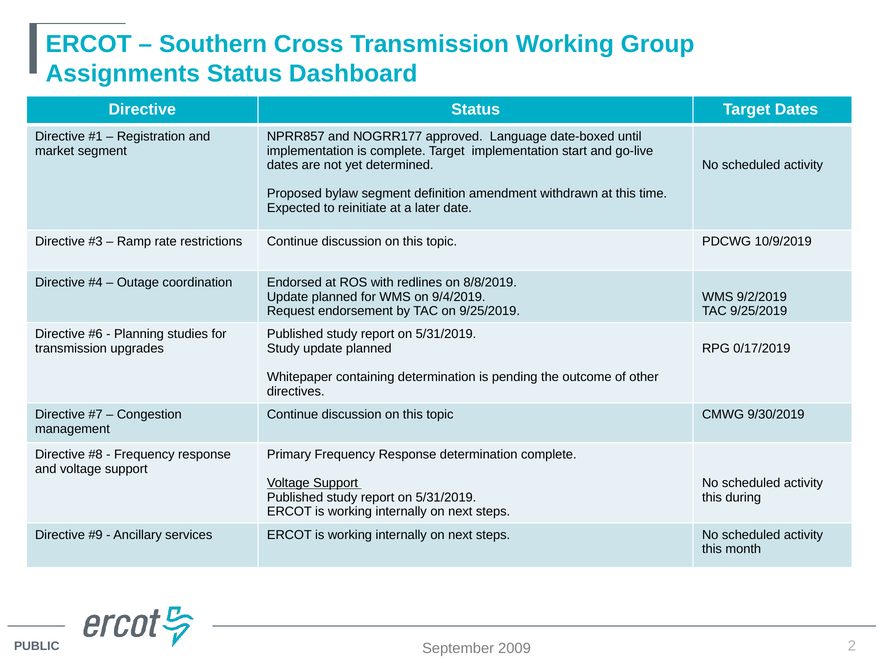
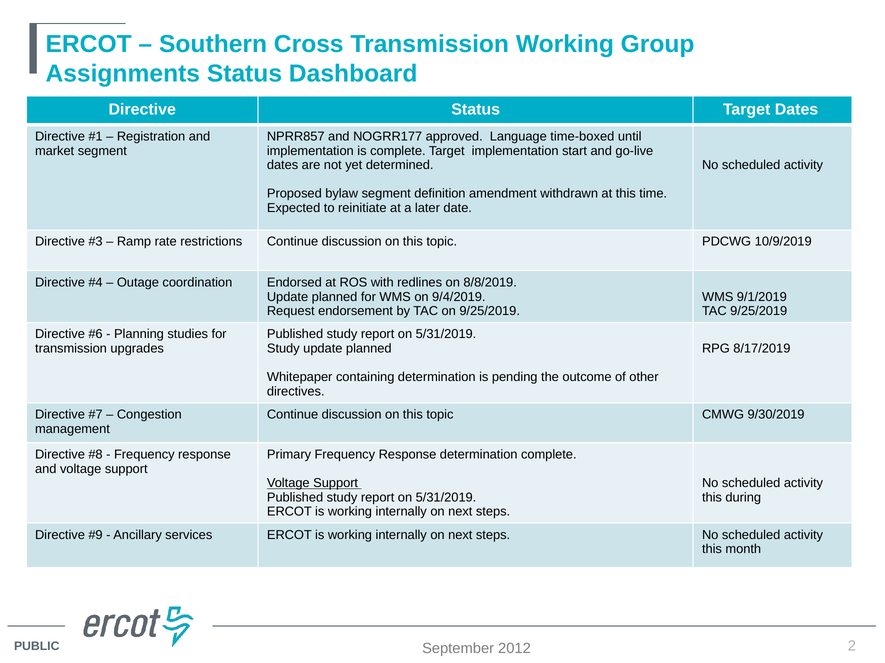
date-boxed: date-boxed -> time-boxed (582, 137)
9/2/2019: 9/2/2019 -> 9/1/2019 (762, 297)
0/17/2019: 0/17/2019 -> 8/17/2019 (762, 349)
2009: 2009 -> 2012 (514, 649)
